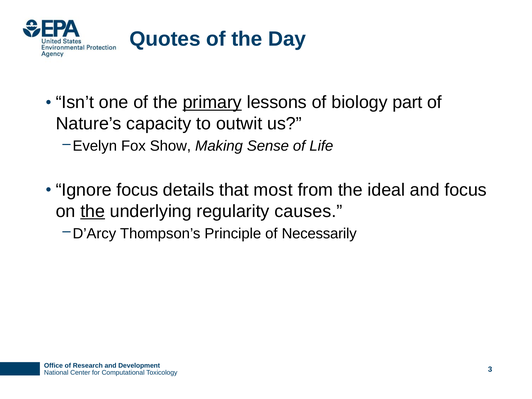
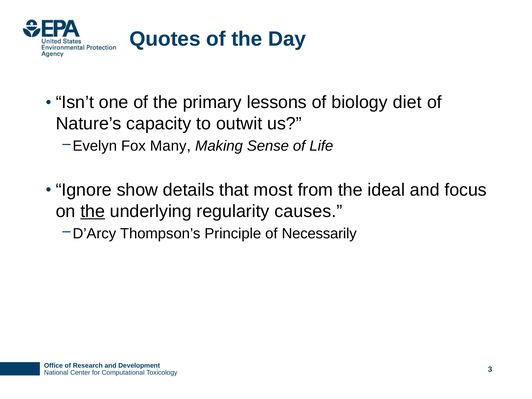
primary underline: present -> none (212, 102)
part: part -> diet (407, 102)
Show: Show -> Many (170, 146)
Ignore focus: focus -> show (137, 190)
